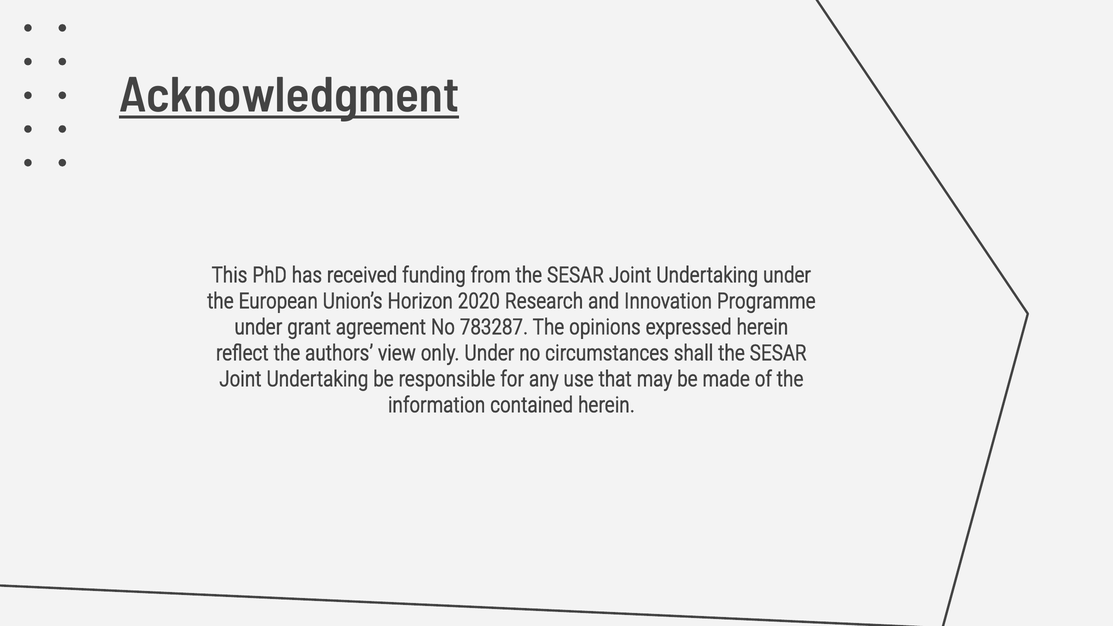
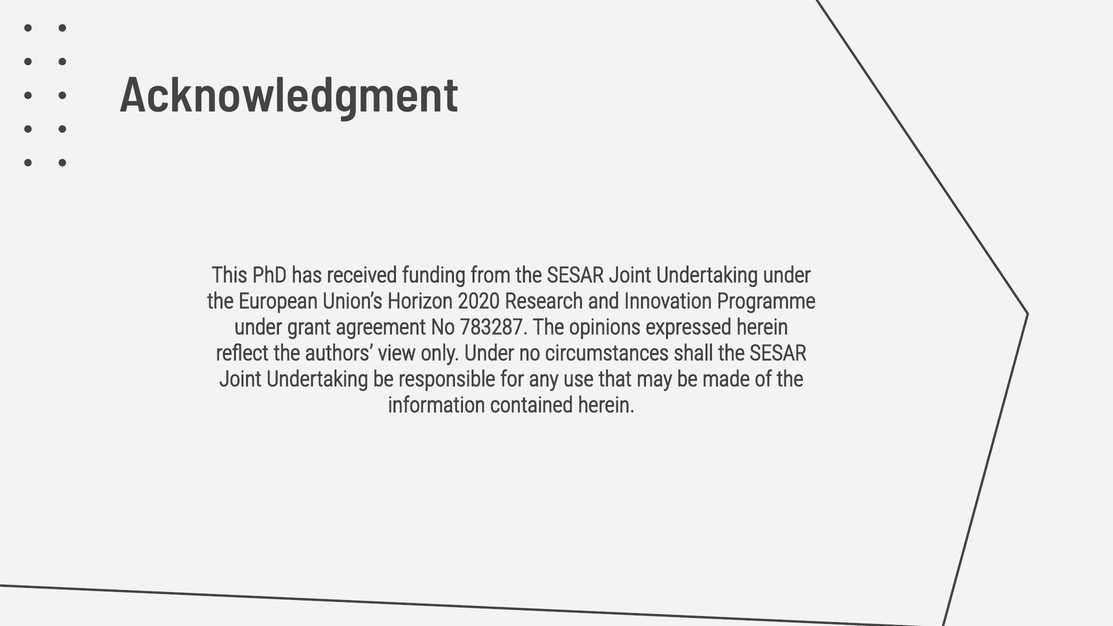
Acknowledgment underline: present -> none (289, 96)
